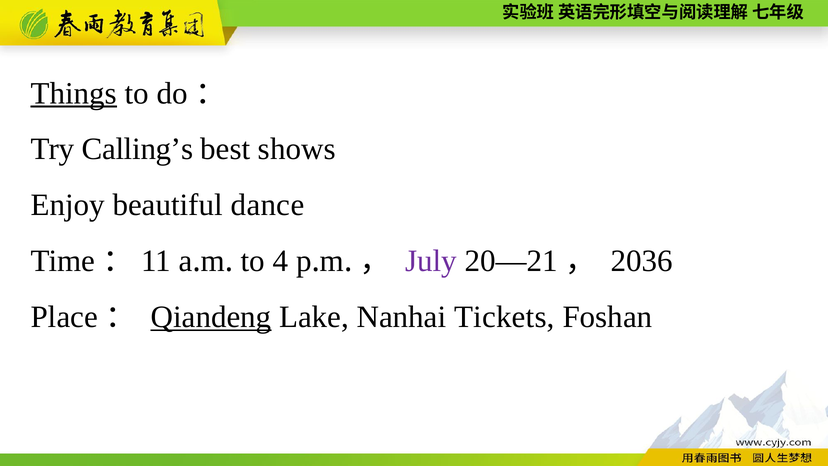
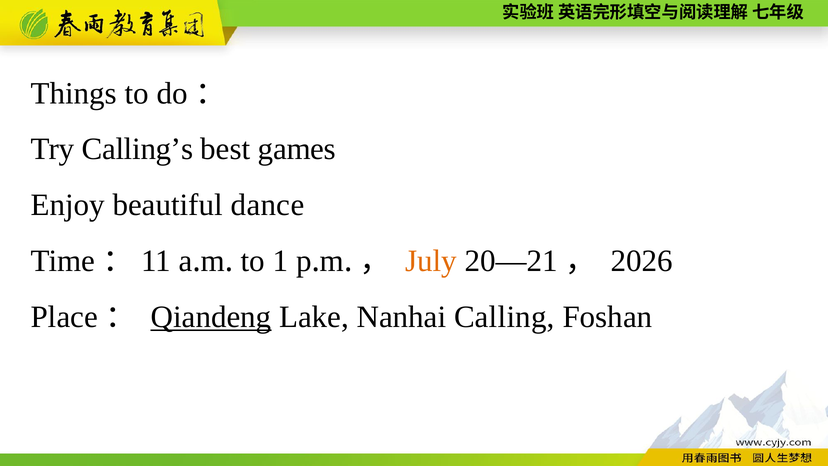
Things underline: present -> none (74, 93)
shows: shows -> games (297, 149)
4: 4 -> 1 (281, 261)
July colour: purple -> orange (431, 261)
2036: 2036 -> 2026 (642, 261)
Tickets: Tickets -> Calling (504, 317)
